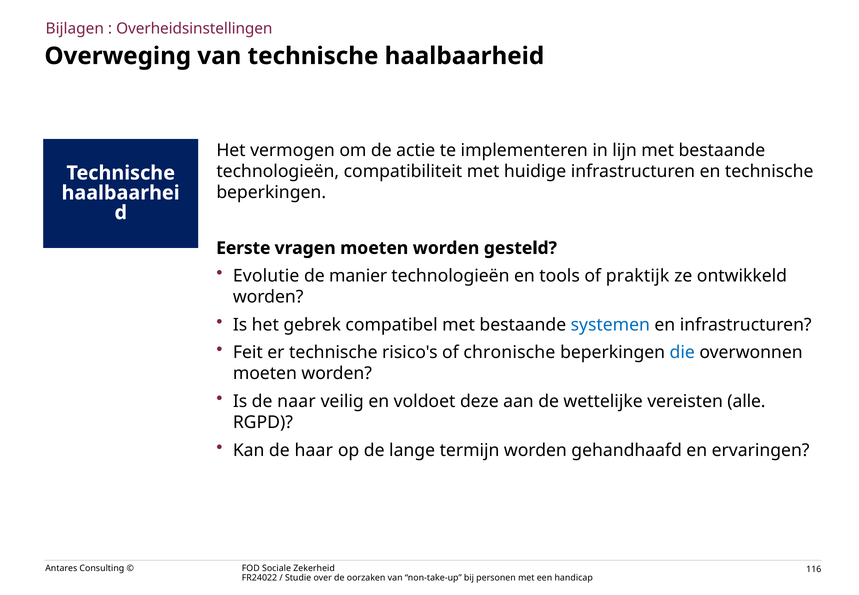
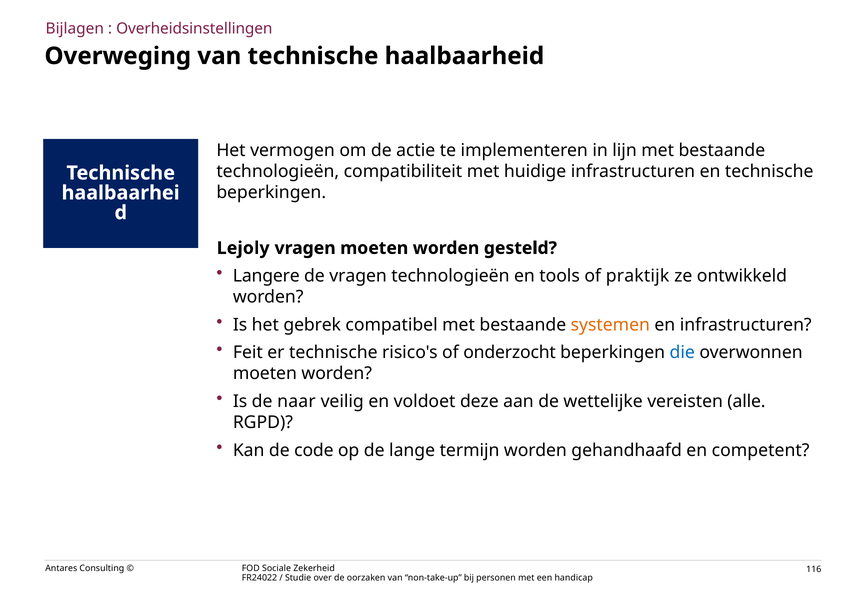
Eerste: Eerste -> Lejoly (243, 248)
Evolutie: Evolutie -> Langere (266, 276)
de manier: manier -> vragen (358, 276)
systemen colour: blue -> orange (610, 325)
chronische: chronische -> onderzocht (510, 352)
haar: haar -> code (314, 450)
ervaringen: ervaringen -> competent (761, 450)
